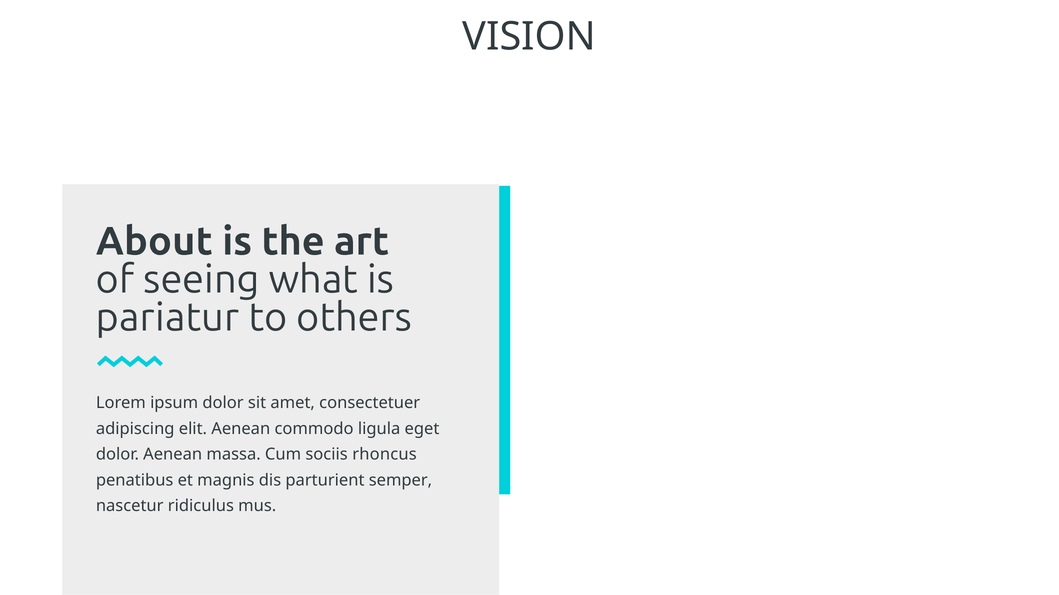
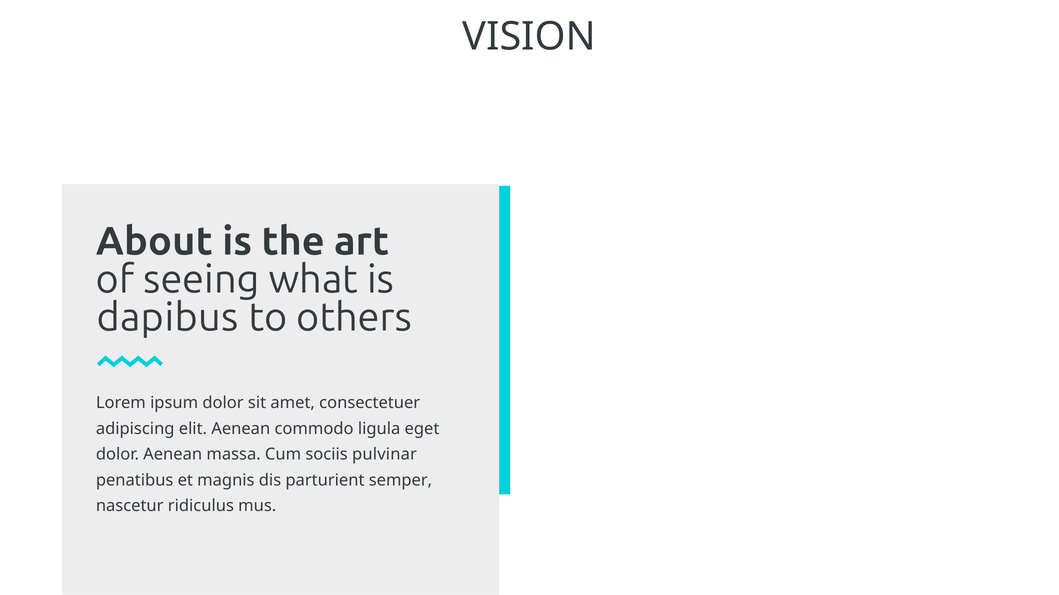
pariatur: pariatur -> dapibus (168, 318)
rhoncus: rhoncus -> pulvinar (385, 455)
